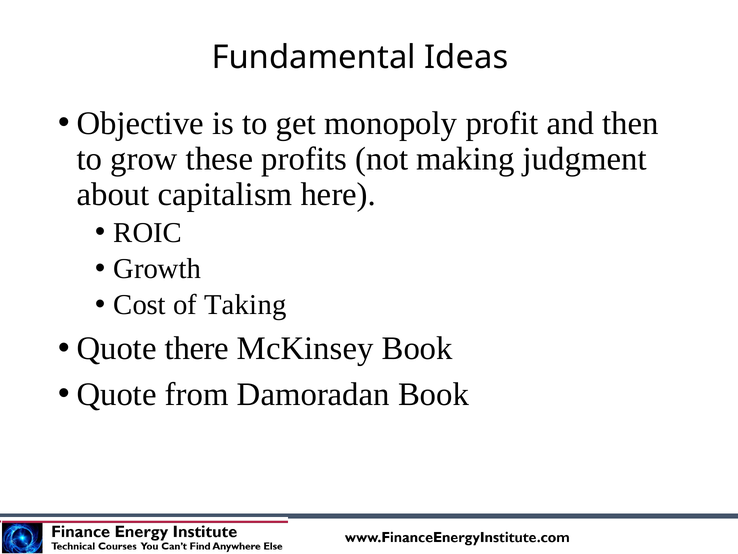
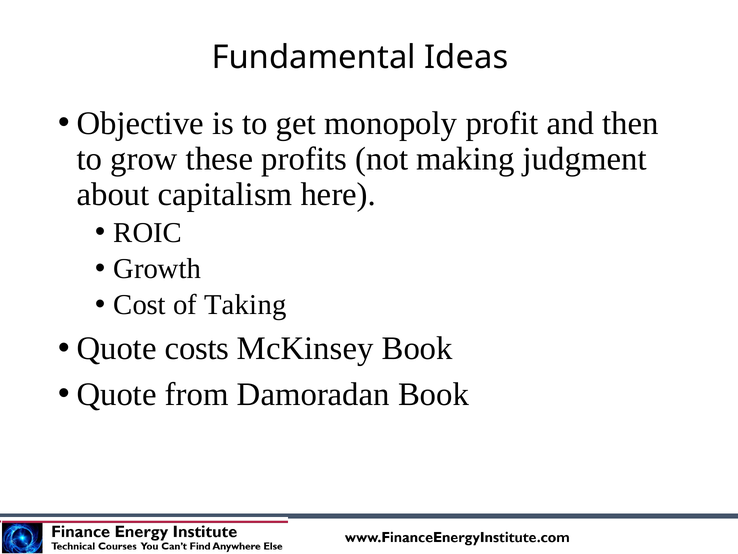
there: there -> costs (197, 348)
